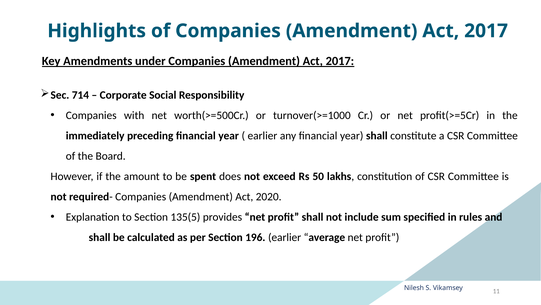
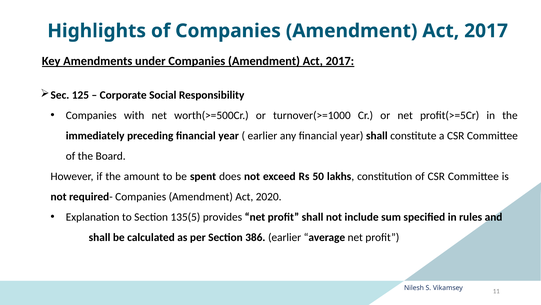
714: 714 -> 125 (80, 95)
196: 196 -> 386 (255, 237)
